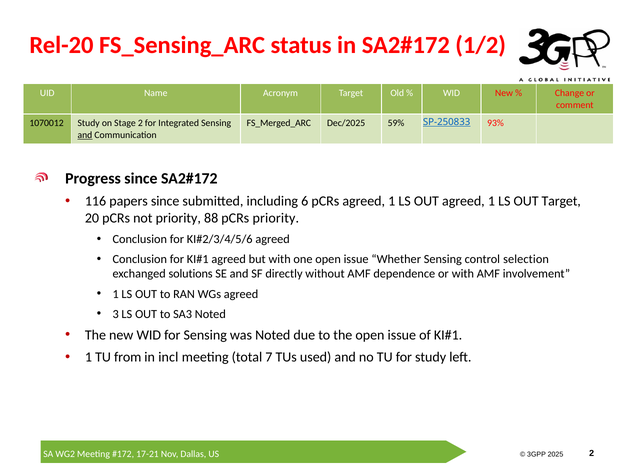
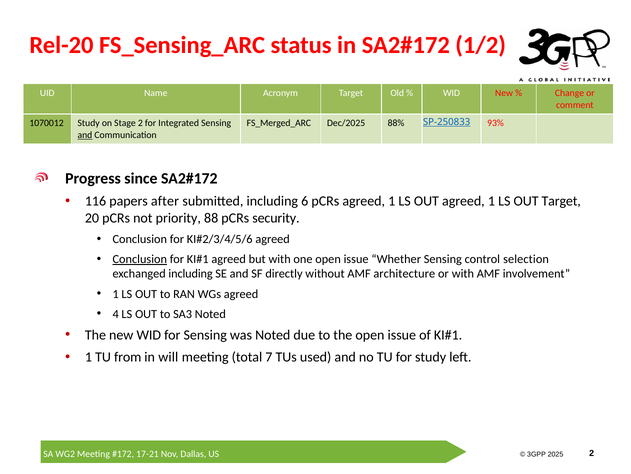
59%: 59% -> 88% (396, 123)
papers since: since -> after (165, 201)
pCRs priority: priority -> security (276, 218)
Conclusion underline: none -> present (140, 259)
exchanged solutions: solutions -> including (191, 273)
dependence: dependence -> architecture (404, 273)
3: 3 -> 4 (116, 313)
incl: incl -> will (168, 357)
